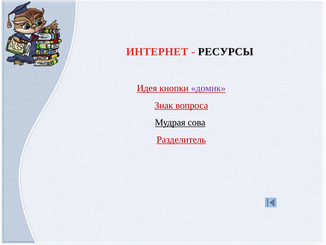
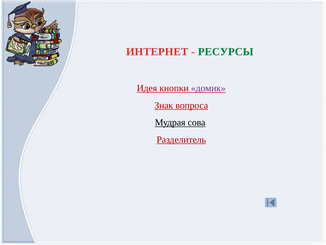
РЕСУРСЫ colour: black -> green (226, 52)
